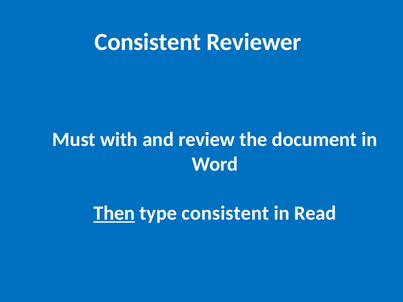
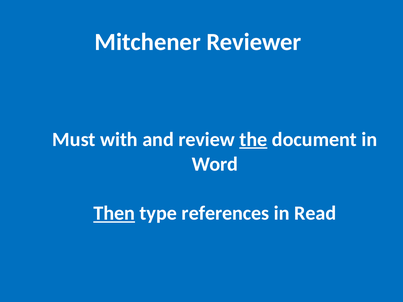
Consistent: Consistent -> Mitchener (148, 42)
the underline: none -> present (253, 140)
type consistent: consistent -> references (225, 214)
